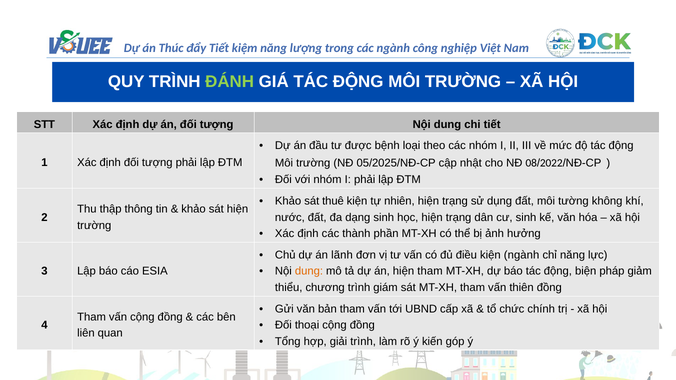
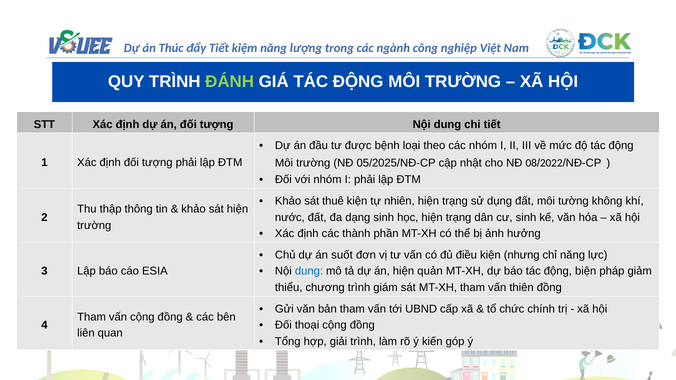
lãnh: lãnh -> suốt (342, 255)
kiện ngành: ngành -> nhưng (522, 255)
dung colour: orange -> blue (309, 271)
hiện tham: tham -> quản (430, 271)
